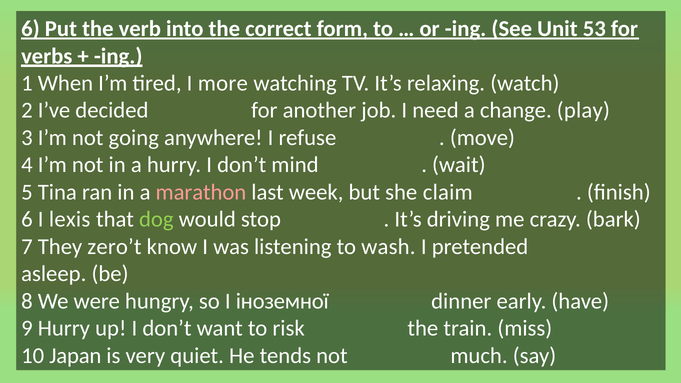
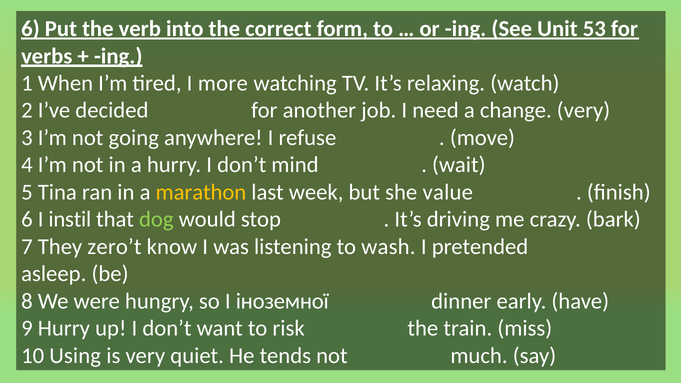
change play: play -> very (584, 111)
marathon colour: pink -> yellow (201, 192)
claim: claim -> value (448, 192)
lexis: lexis -> instil (70, 220)
Japan: Japan -> Using (75, 356)
